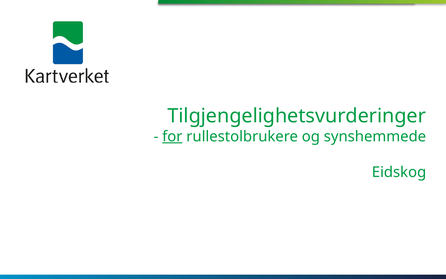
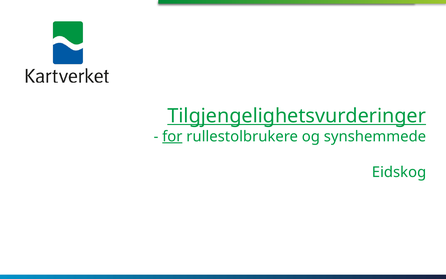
Tilgjengelighetsvurderinger underline: none -> present (297, 116)
